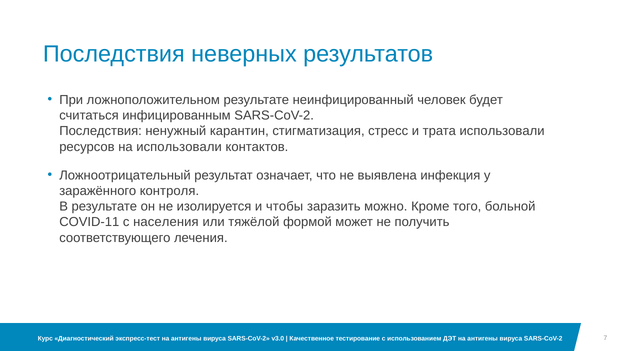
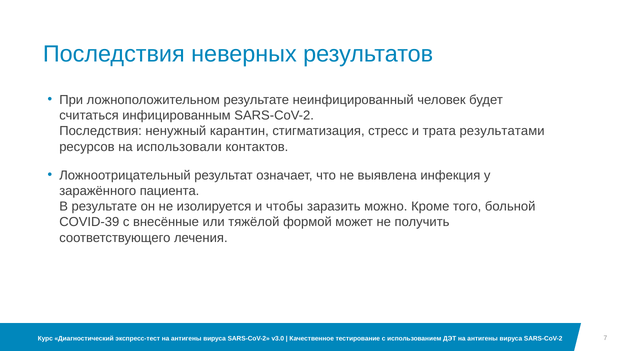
трата использовали: использовали -> результатами (502, 131)
контроля: контроля -> пациента (170, 191)
COVID-11: COVID-11 -> COVID-39 (89, 222)
населения: населения -> внесённые (166, 222)
